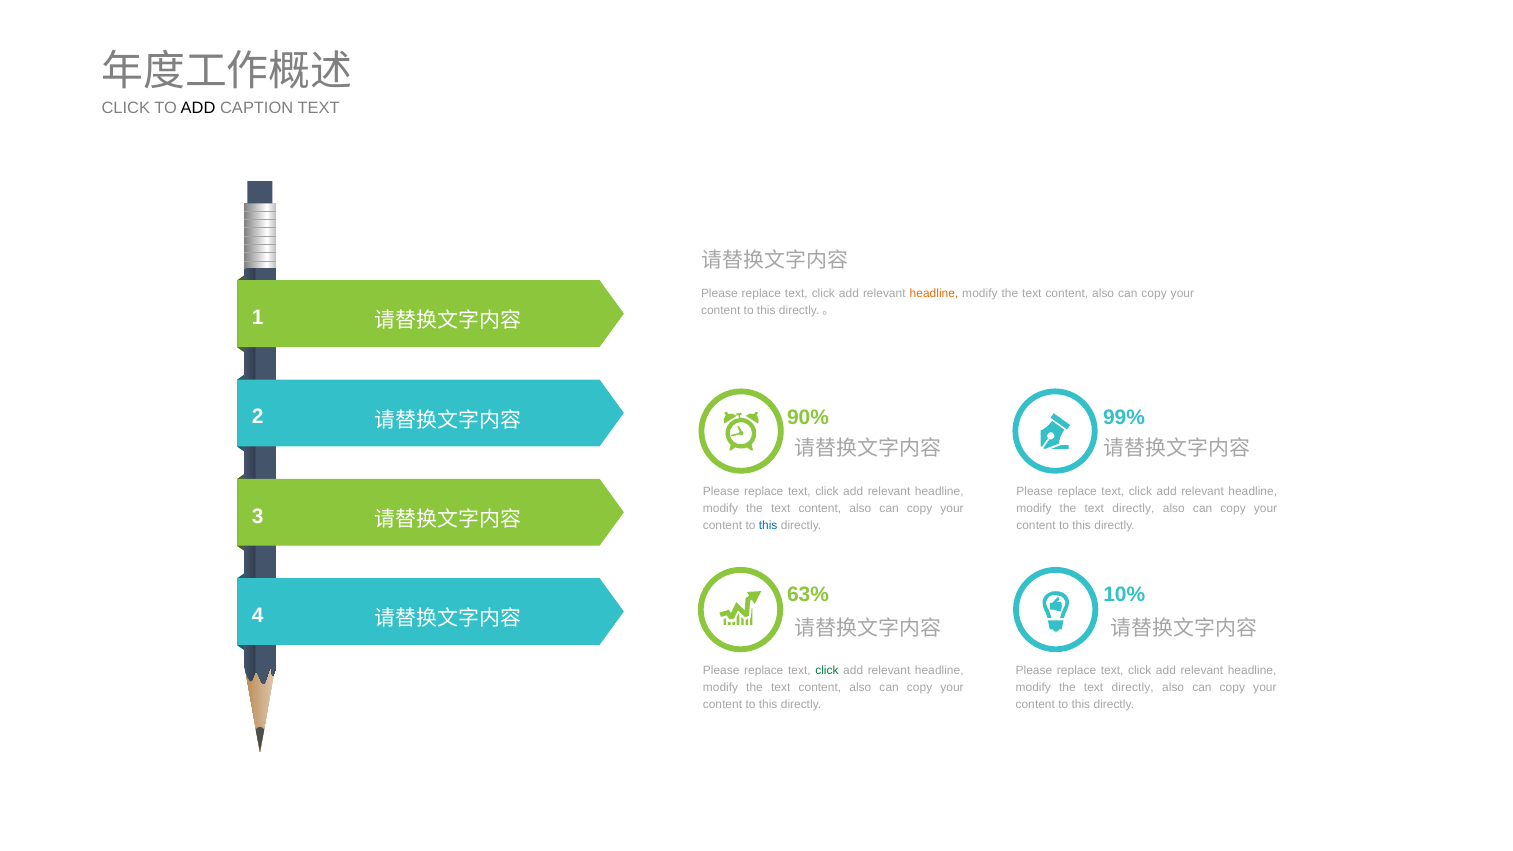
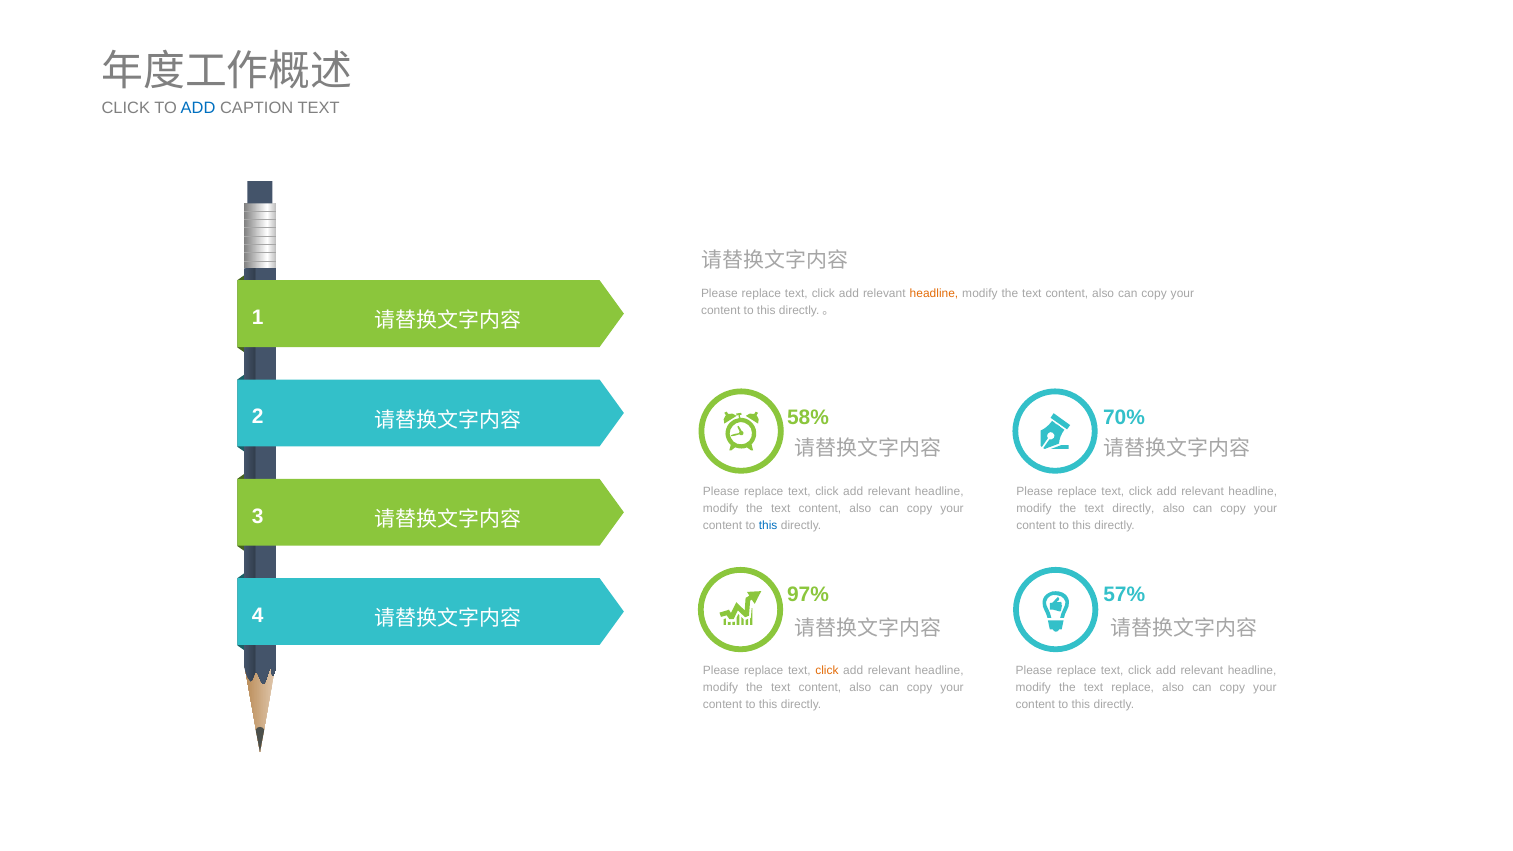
ADD colour: black -> blue (198, 108)
90%: 90% -> 58% (808, 417)
99%: 99% -> 70% (1124, 417)
63%: 63% -> 97% (808, 595)
10%: 10% -> 57% (1124, 595)
click colour: green -> orange (827, 670)
directly: directly -> replace (1133, 688)
